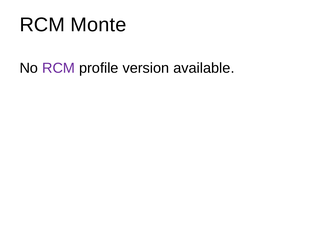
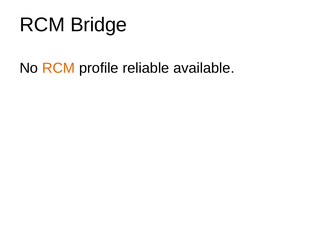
Monte: Monte -> Bridge (99, 25)
RCM colour: purple -> orange (59, 68)
version: version -> reliable (146, 68)
